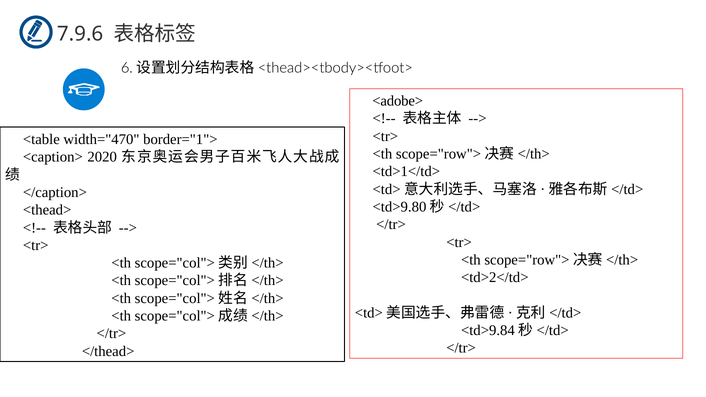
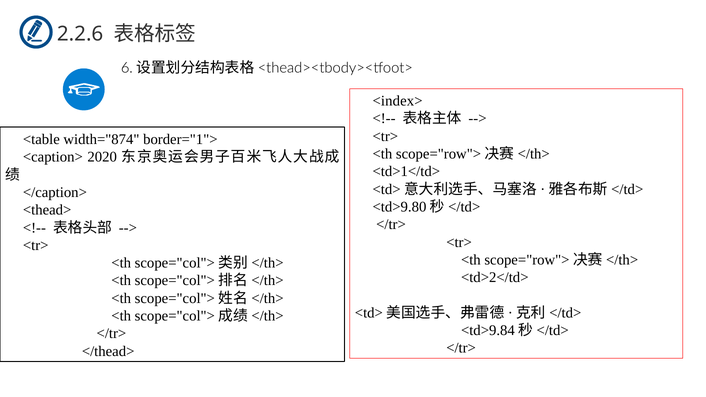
7.9.6: 7.9.6 -> 2.2.6 (80, 34)
<adobe>: <adobe> -> <index> (398, 101)
width="470: width="470 -> width="874 (101, 139)
